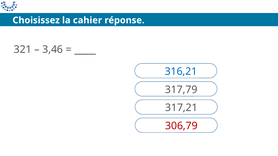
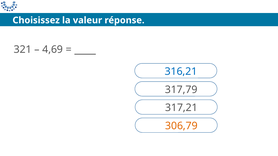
cahier: cahier -> valeur (88, 20)
3,46: 3,46 -> 4,69 (53, 50)
306,79 colour: red -> orange (181, 126)
